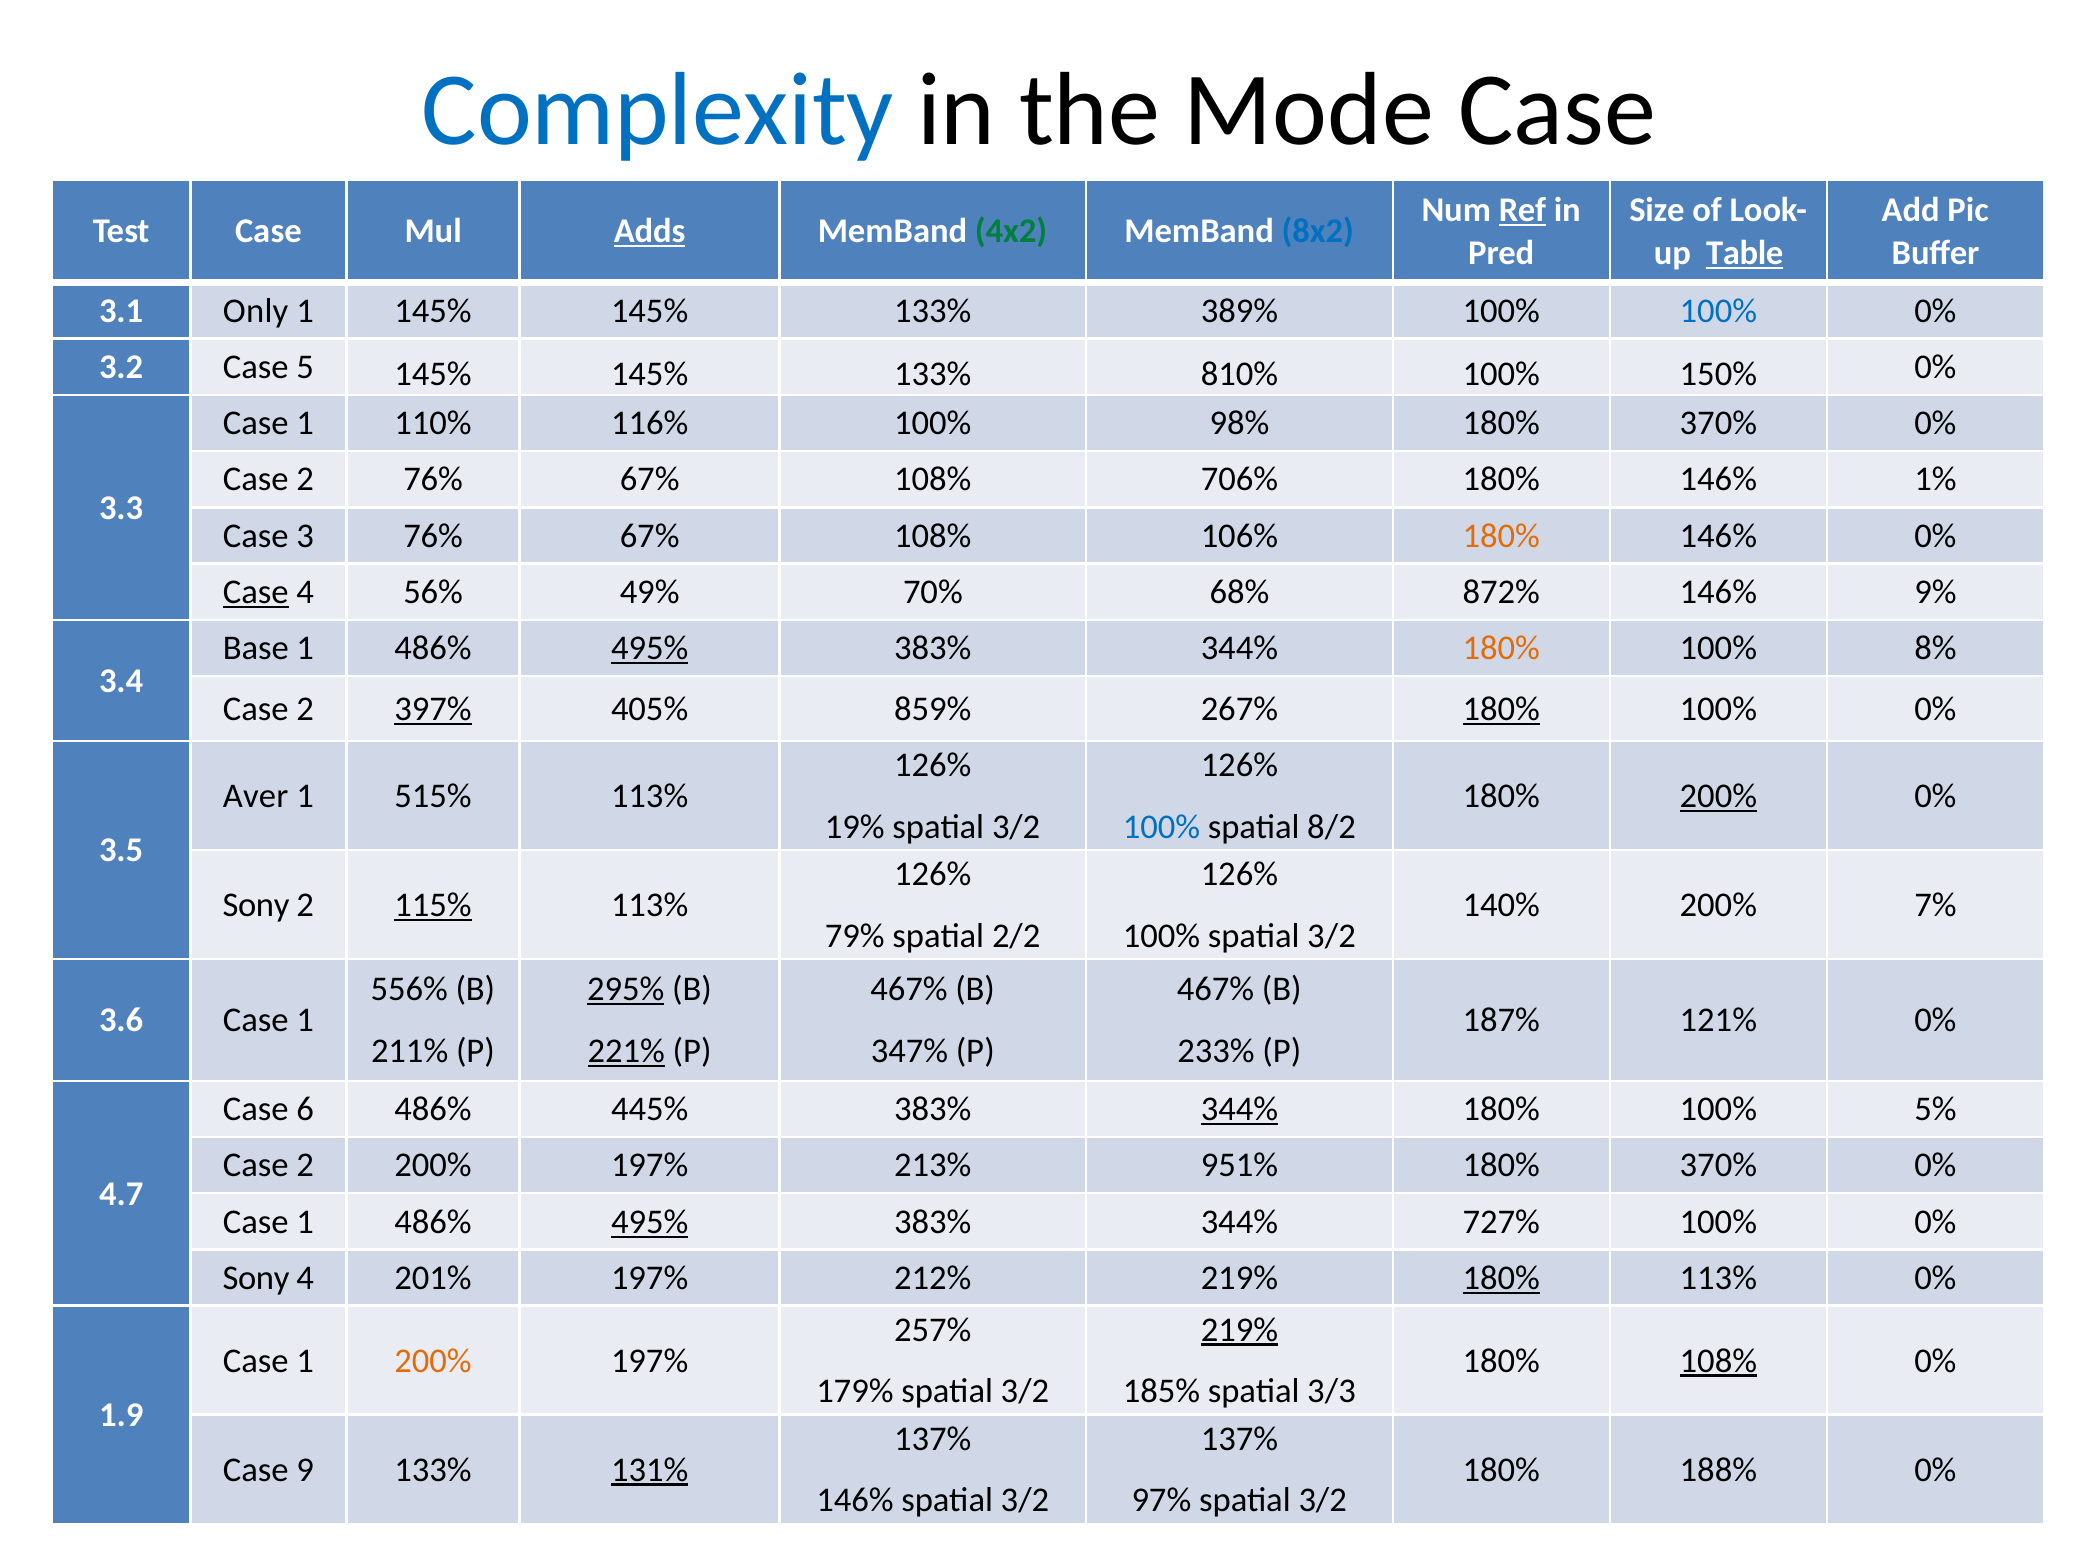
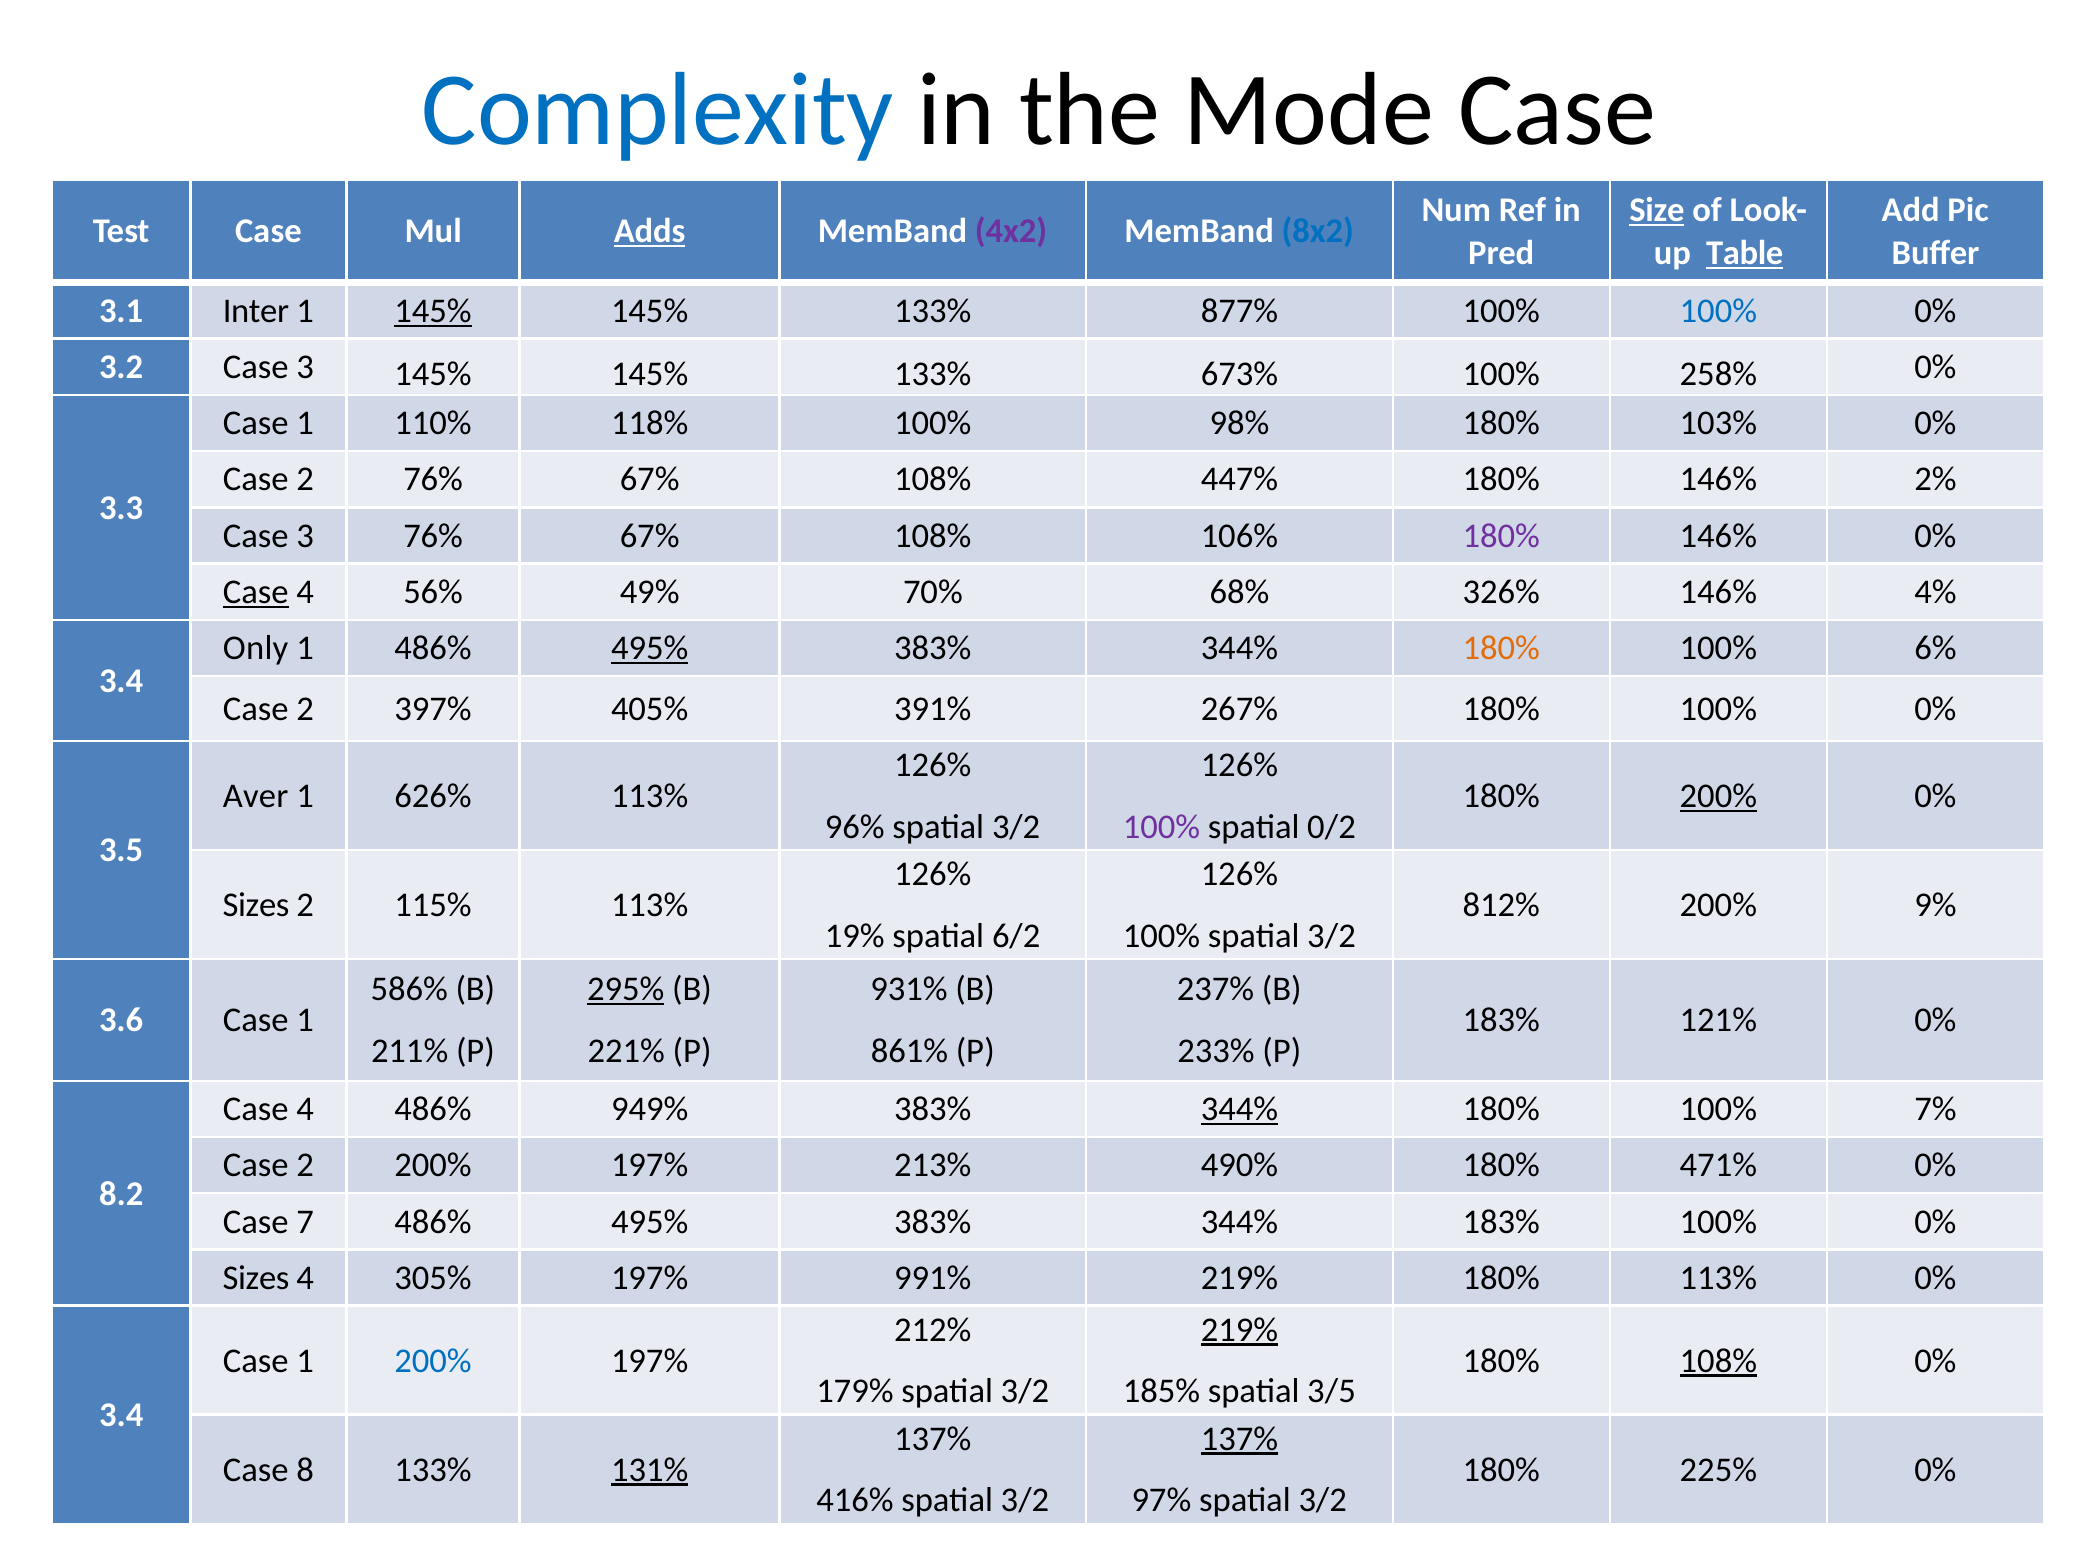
Ref underline: present -> none (1522, 210)
Size underline: none -> present (1657, 210)
4x2 colour: green -> purple (1011, 232)
Only: Only -> Inter (256, 311)
145% underline: none -> present (433, 311)
389%: 389% -> 877% (1239, 311)
3.2 Case 5: 5 -> 3 (305, 367)
810%: 810% -> 673% (1239, 374)
150%: 150% -> 258% (1718, 374)
116%: 116% -> 118% (650, 423)
98% 180% 370%: 370% -> 103% (1718, 423)
706%: 706% -> 447% (1239, 480)
1%: 1% -> 2% (1935, 480)
180% colour: orange -> purple (1501, 536)
872%: 872% -> 326% (1501, 592)
9%: 9% -> 4% (1935, 592)
Base: Base -> Only (256, 648)
8%: 8% -> 6% (1935, 648)
397% underline: present -> none (433, 709)
859%: 859% -> 391% (933, 709)
180% underline: present -> none (1501, 709)
515%: 515% -> 626% (433, 796)
19%: 19% -> 96% (855, 827)
100% colour: blue -> purple (1162, 827)
8/2: 8/2 -> 0/2 (1332, 827)
Sony: Sony -> Sizes (256, 905)
115% underline: present -> none (433, 905)
140%: 140% -> 812% (1501, 905)
7%: 7% -> 9% (1935, 905)
79%: 79% -> 19% (855, 936)
2/2: 2/2 -> 6/2 (1016, 936)
556%: 556% -> 586% (409, 989)
467%: 467% -> 931% (909, 989)
467%: 467% -> 237% (1216, 989)
187%: 187% -> 183% (1501, 1020)
221% underline: present -> none (626, 1051)
347%: 347% -> 861% (909, 1051)
6: 6 -> 4 (305, 1109)
445%: 445% -> 949% (650, 1109)
5%: 5% -> 7% (1935, 1109)
951%: 951% -> 490% (1239, 1166)
370%: 370% -> 471% (1718, 1166)
4.7: 4.7 -> 8.2 (121, 1194)
1: 1 -> 7 (305, 1222)
495% underline: present -> none (650, 1222)
344% 727%: 727% -> 183% (1501, 1222)
Sony: Sony -> Sizes (256, 1278)
201%: 201% -> 305% (433, 1278)
212%: 212% -> 991% (933, 1278)
180% underline: present -> none (1501, 1278)
257%: 257% -> 212% (933, 1330)
200% colour: orange -> blue (433, 1361)
3/3: 3/3 -> 3/5 (1332, 1392)
1.9: 1.9 -> 3.4 (121, 1415)
137% underline: none -> present (1239, 1439)
9: 9 -> 8 (305, 1470)
188%: 188% -> 225% (1718, 1470)
146%: 146% -> 416% (855, 1501)
